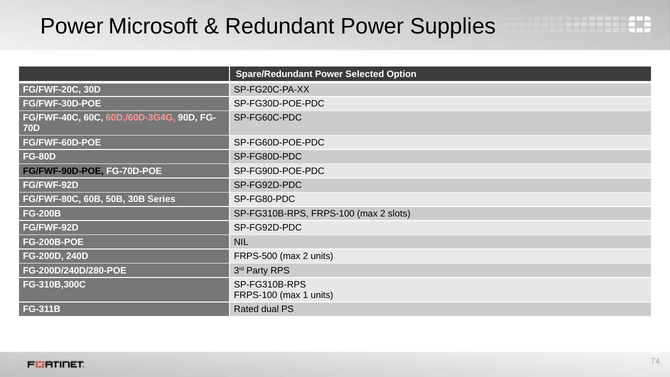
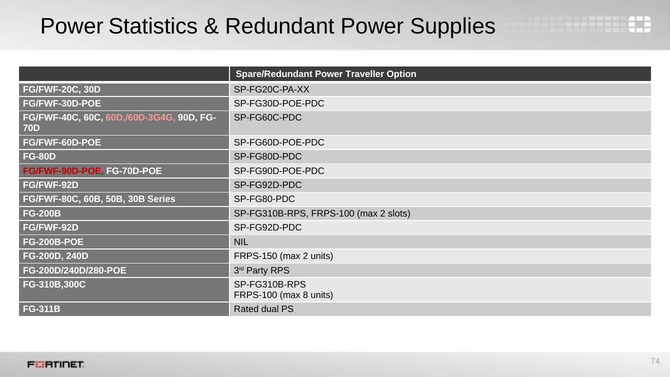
Microsoft: Microsoft -> Statistics (153, 26)
Selected: Selected -> Traveller (365, 74)
FG/FWF-90D-POE colour: black -> red (63, 171)
FRPS-500: FRPS-500 -> FRPS-150 (256, 256)
1: 1 -> 8 (306, 295)
